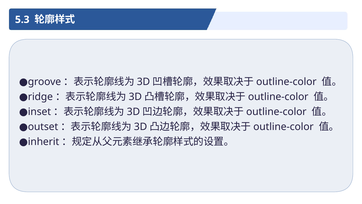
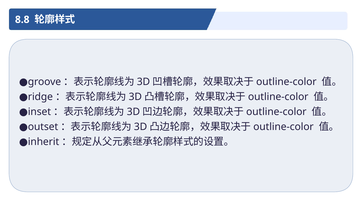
5.3: 5.3 -> 8.8 (22, 20)
